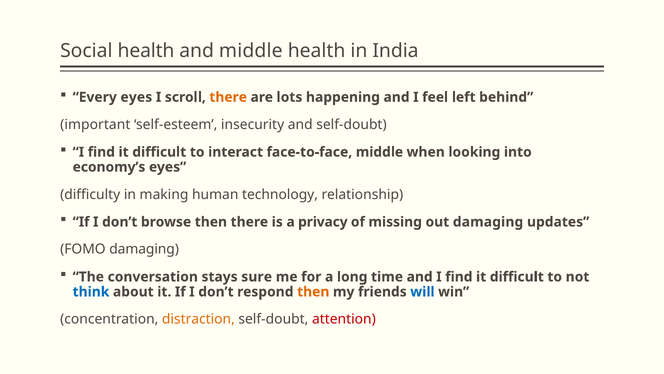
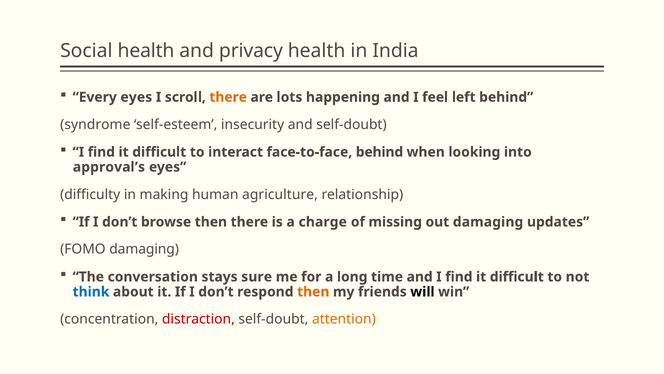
and middle: middle -> privacy (251, 51)
important: important -> syndrome (95, 124)
face-to-face middle: middle -> behind (379, 152)
economy’s: economy’s -> approval’s (109, 167)
technology: technology -> agriculture (280, 194)
privacy: privacy -> charge (323, 222)
will colour: blue -> black (422, 291)
distraction colour: orange -> red (198, 319)
attention colour: red -> orange (344, 319)
